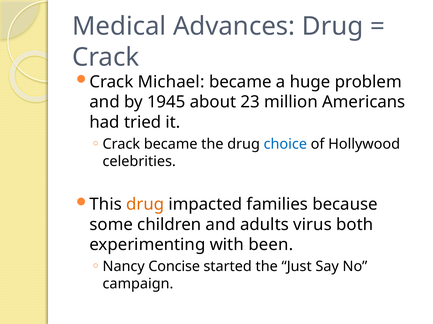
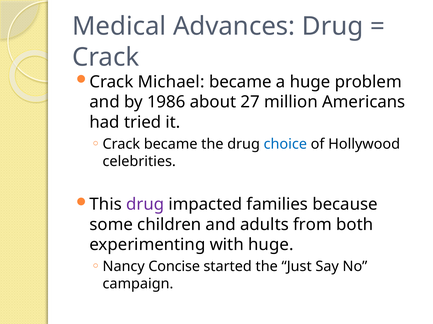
1945: 1945 -> 1986 (166, 102)
23: 23 -> 27 (250, 102)
drug colour: orange -> purple (145, 205)
virus: virus -> from (313, 225)
with been: been -> huge (271, 245)
